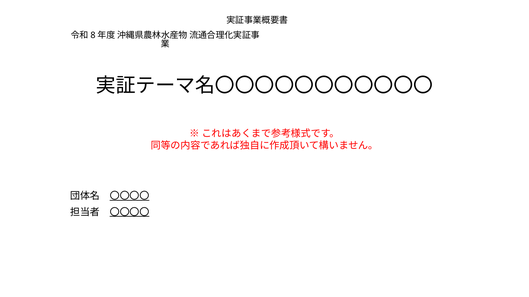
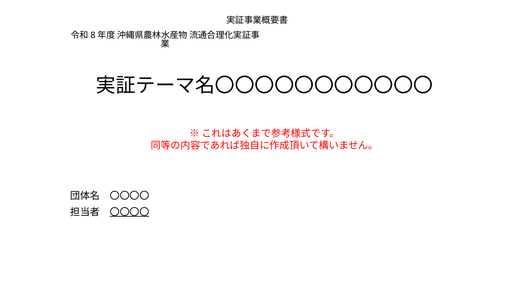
〇〇〇〇 underline: present -> none (130, 196)
